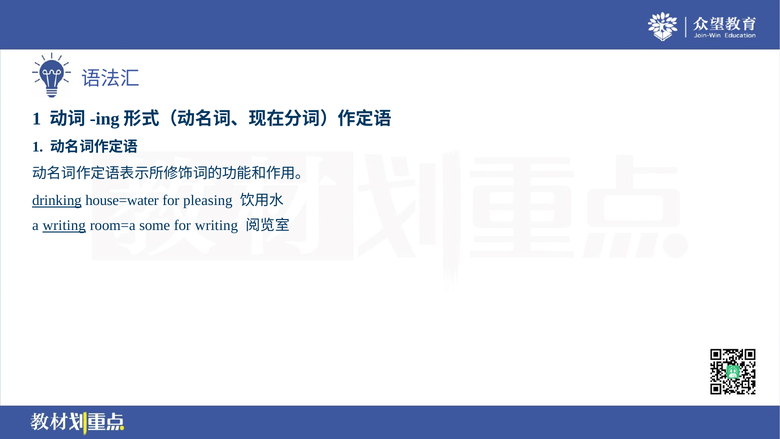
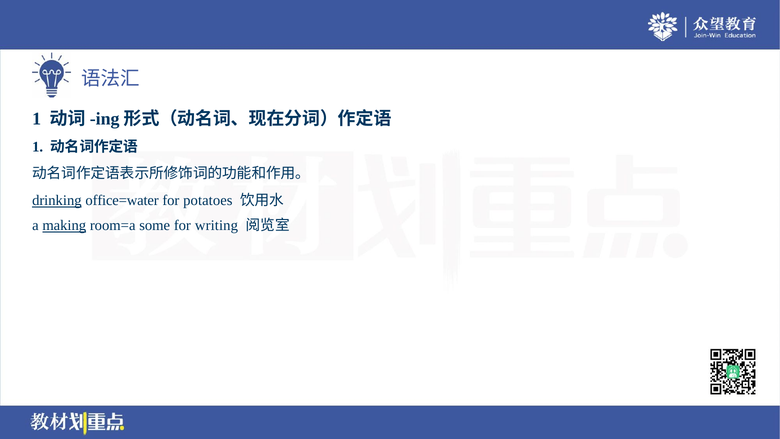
house=water: house=water -> office=water (122, 200)
pleasing: pleasing -> potatoes (208, 200)
a writing: writing -> making (64, 226)
